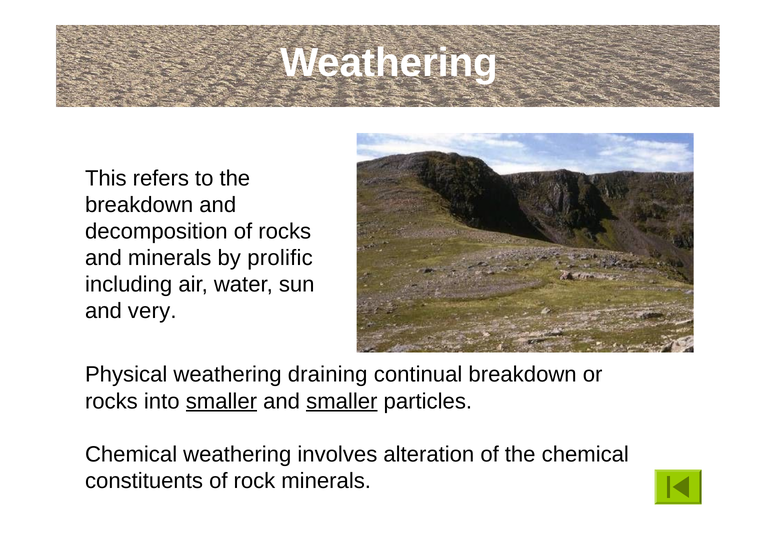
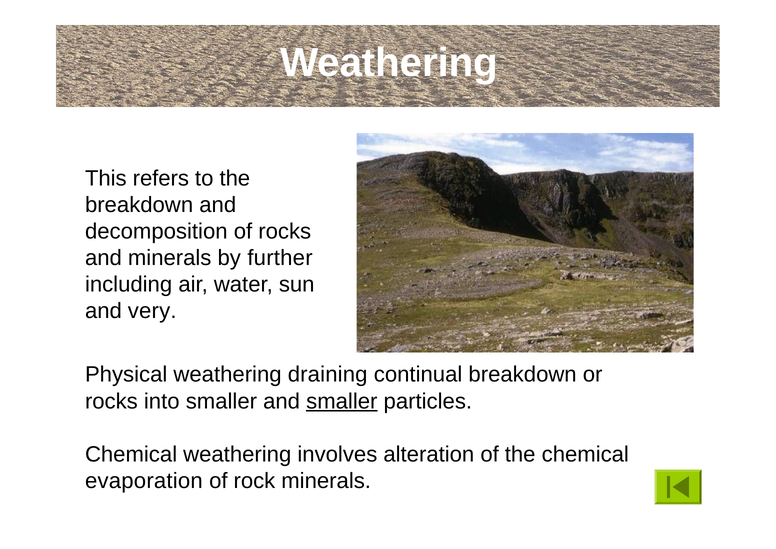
prolific: prolific -> further (280, 258)
smaller underline: present -> none (221, 401)
constituents: constituents -> evaporation (144, 481)
